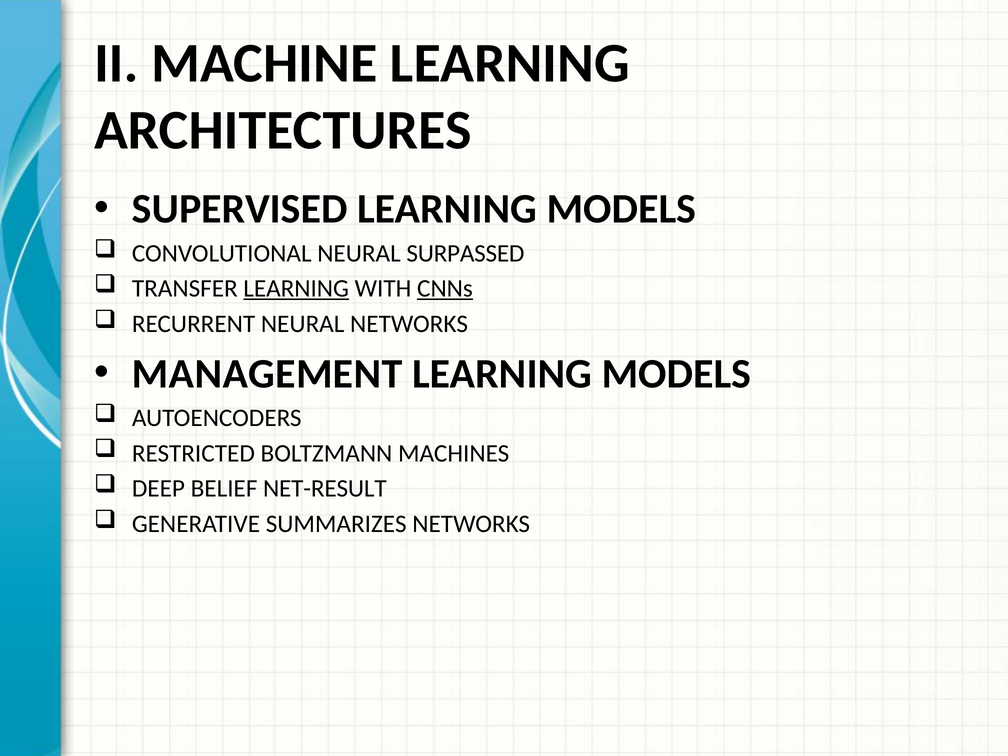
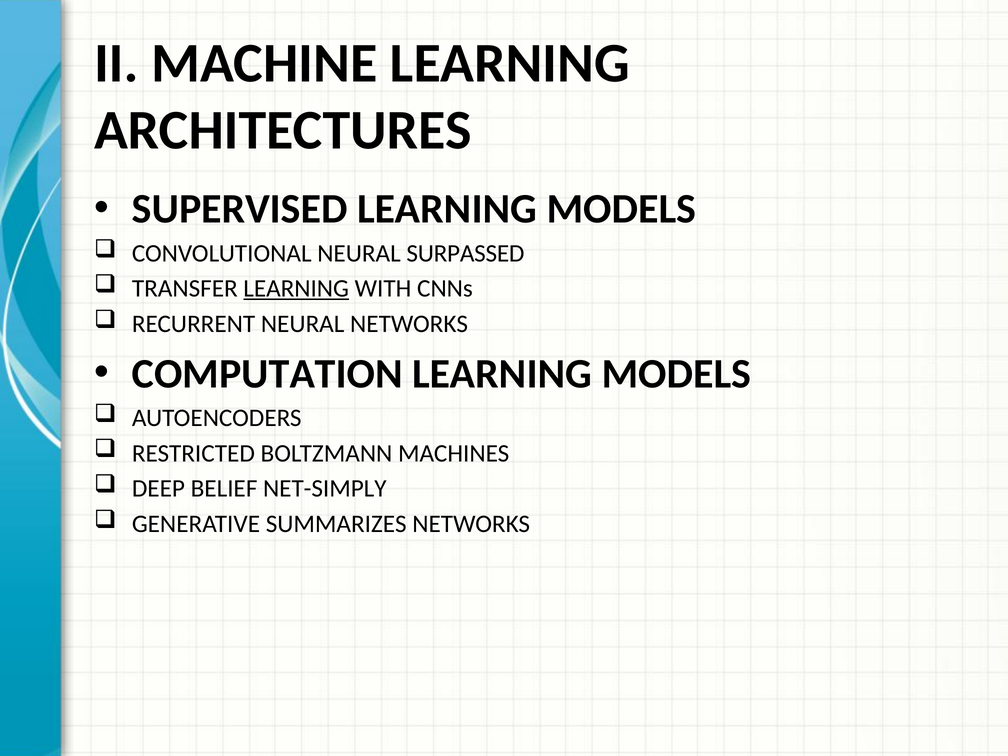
CNNs underline: present -> none (445, 289)
MANAGEMENT: MANAGEMENT -> COMPUTATION (267, 374)
NET-RESULT: NET-RESULT -> NET-SIMPLY (325, 489)
